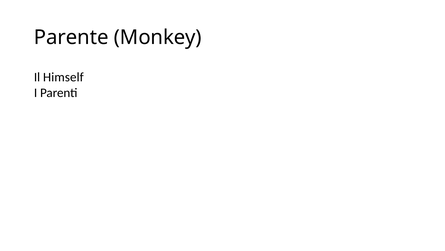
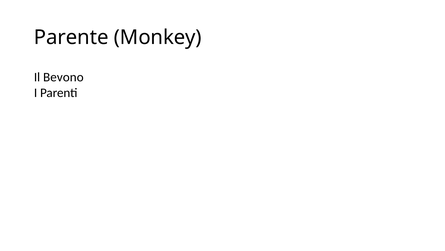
Himself: Himself -> Bevono (63, 77)
